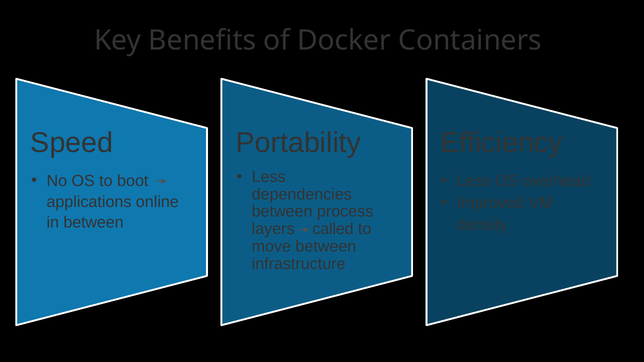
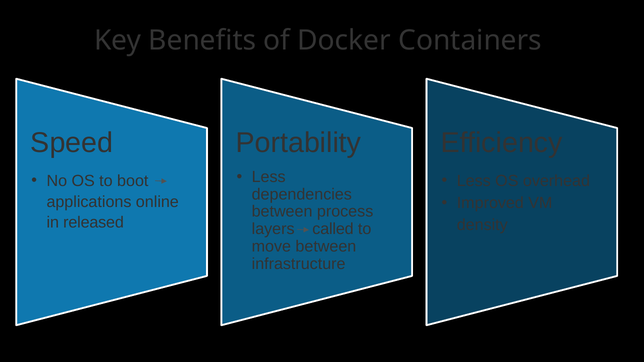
in between: between -> released (94, 223)
